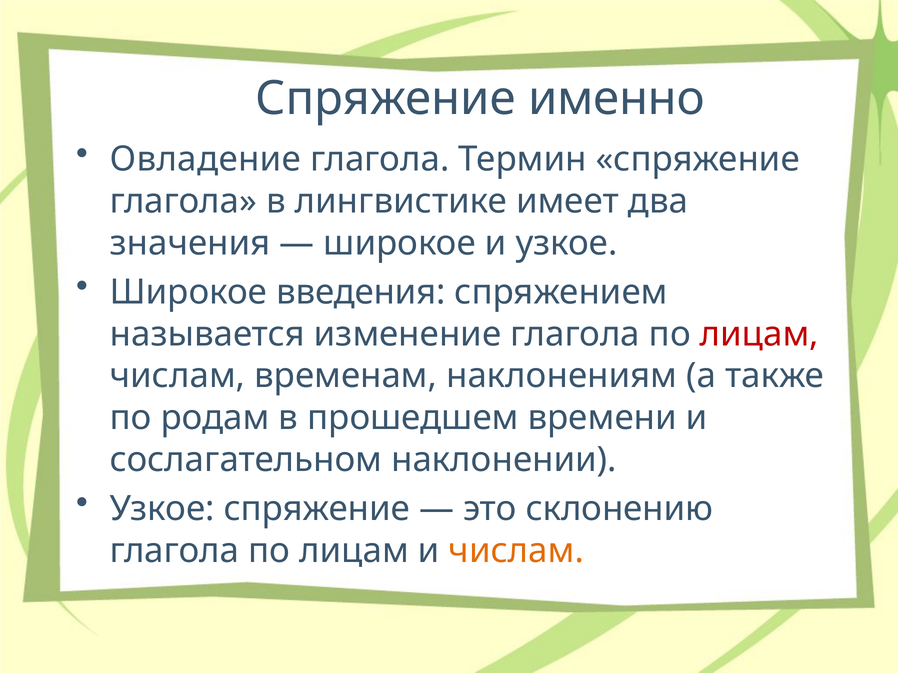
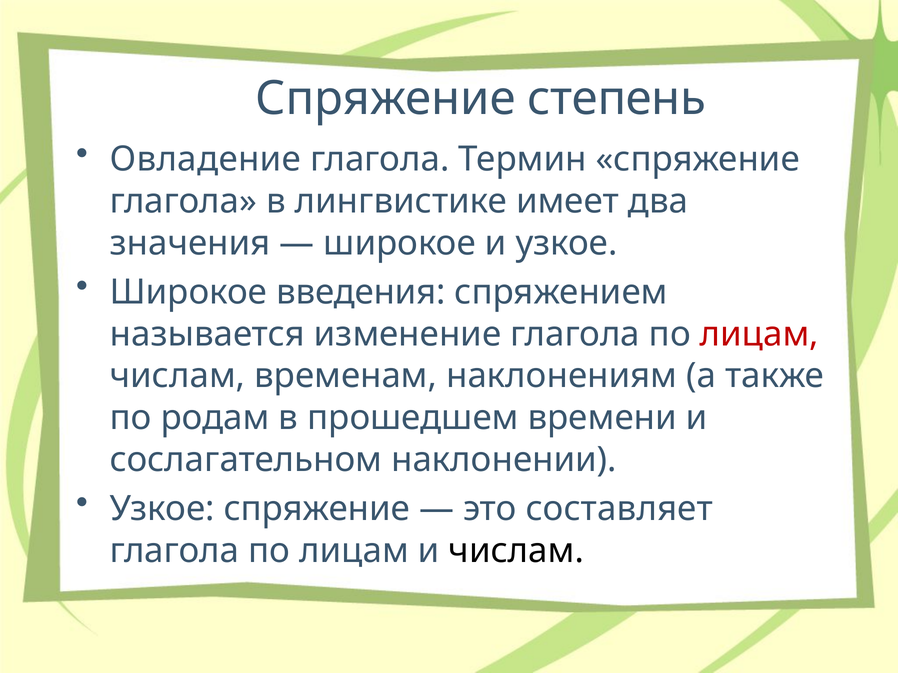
именно: именно -> степень (617, 99)
склонению: склонению -> составляет (619, 509)
числам colour: orange -> black (516, 551)
